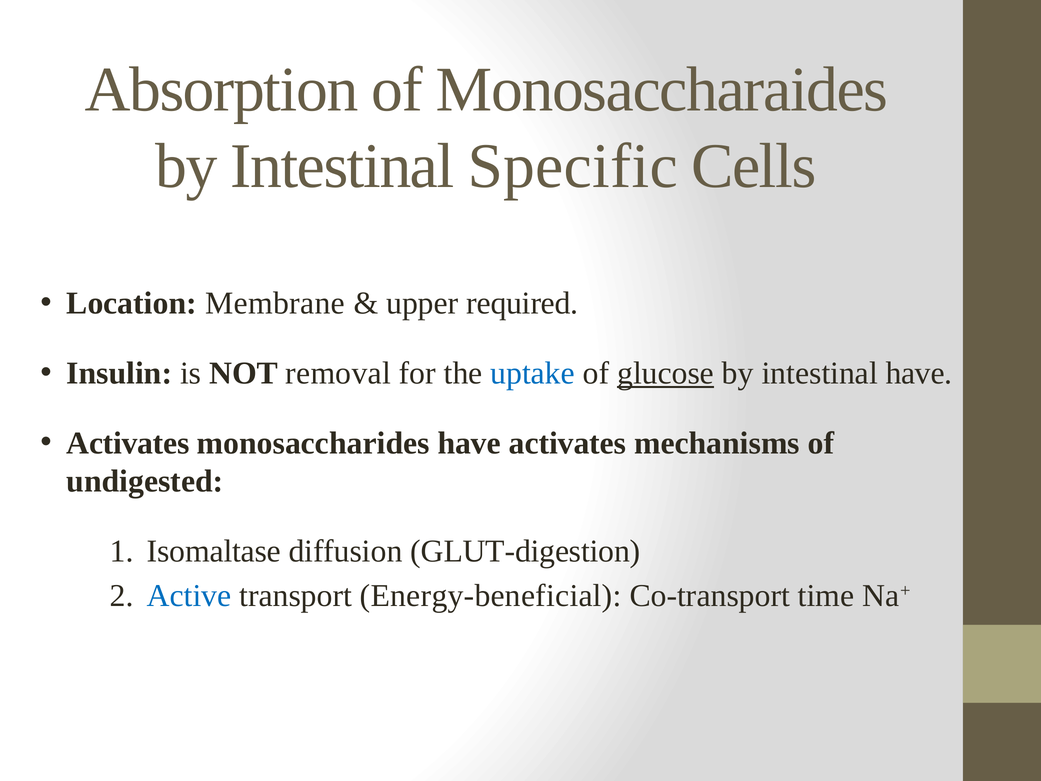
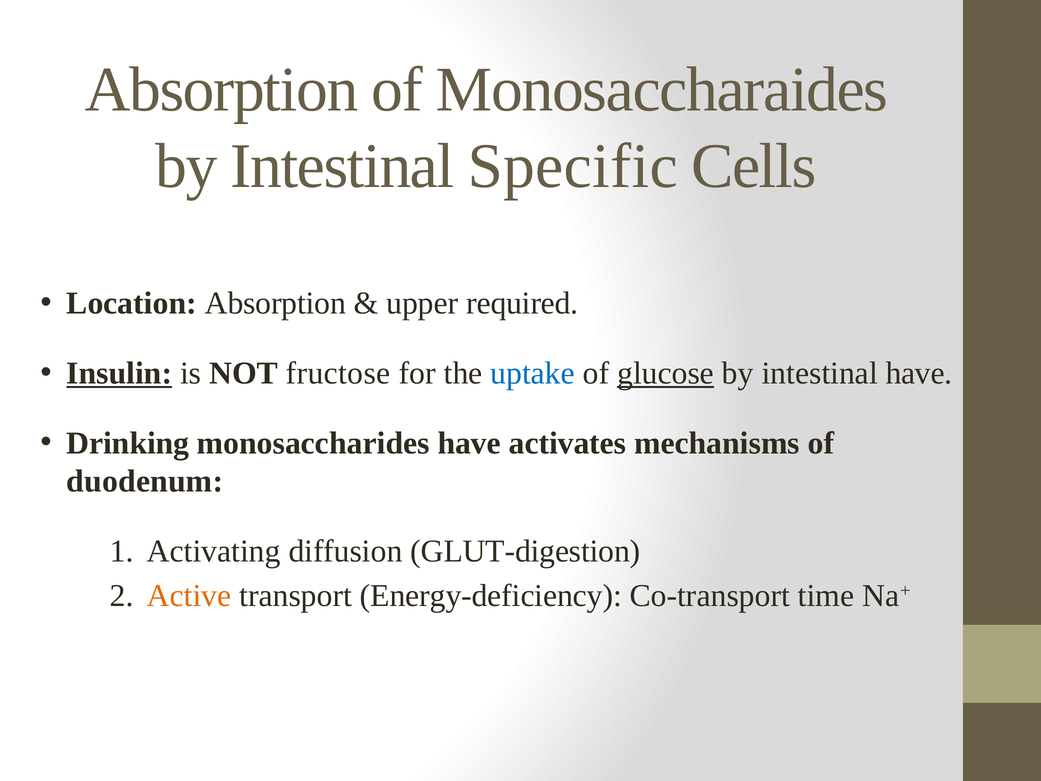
Location Membrane: Membrane -> Absorption (275, 303)
Insulin underline: none -> present (119, 373)
removal: removal -> fructose (338, 373)
Activates: Activates -> Drinking (128, 443)
undigested: undigested -> duodenum (145, 481)
Isomaltase: Isomaltase -> Activating (214, 551)
Active colour: blue -> orange (189, 595)
Energy-beneficial: Energy-beneficial -> Energy-deficiency (491, 595)
